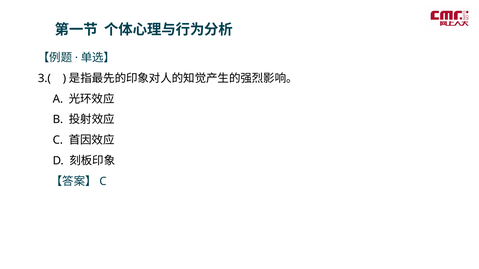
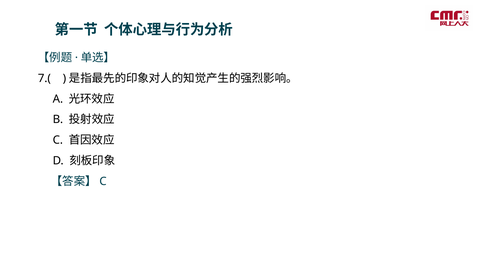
3.(: 3.( -> 7.( (44, 78)
